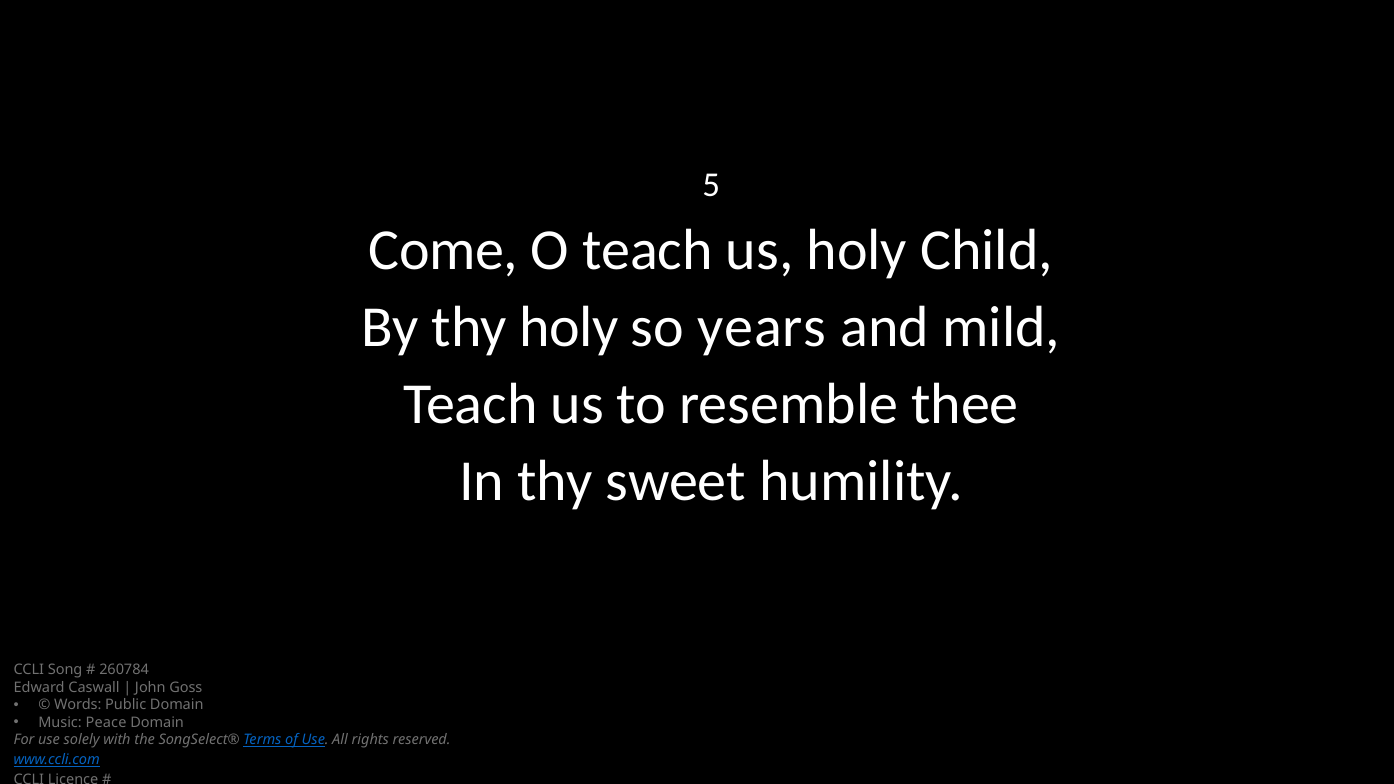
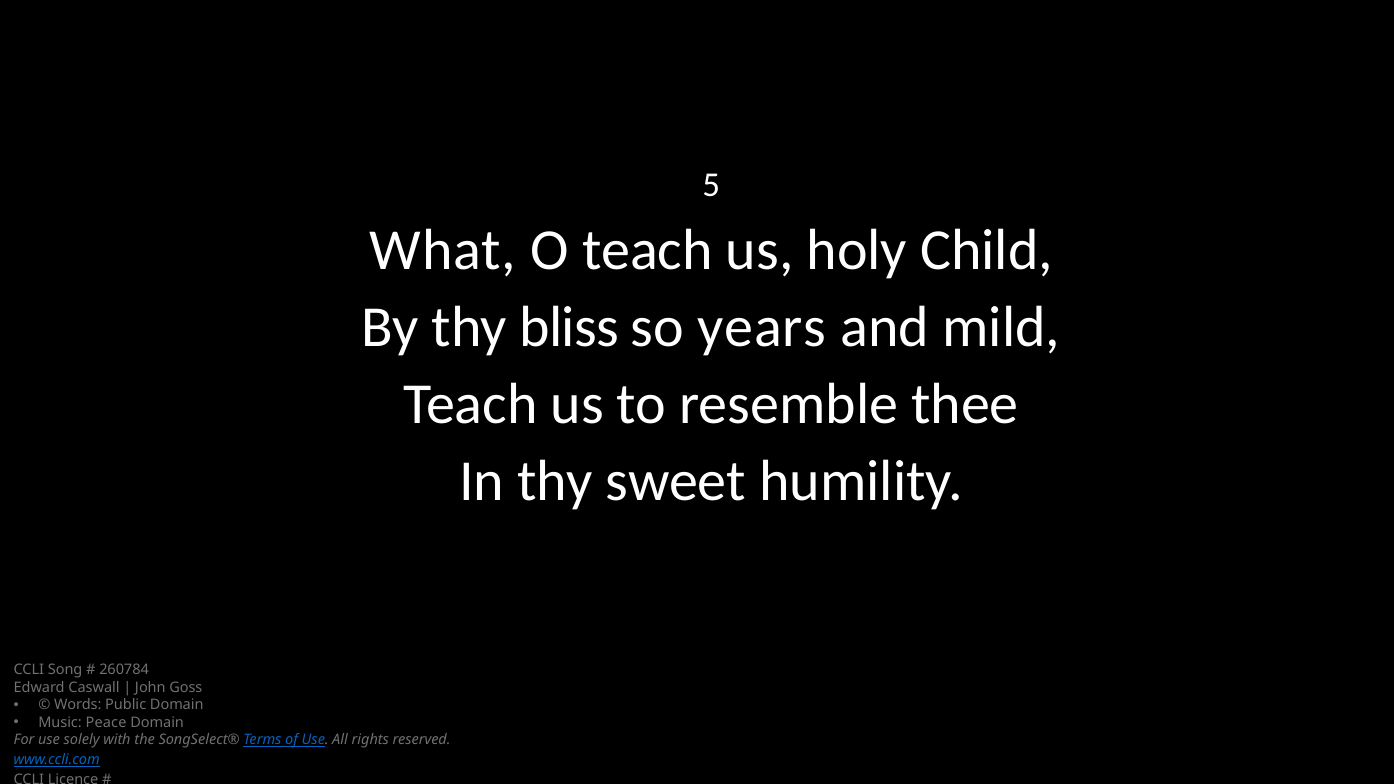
Come: Come -> What (443, 250)
thy holy: holy -> bliss (569, 327)
